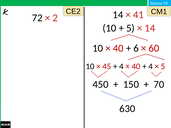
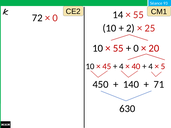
41: 41 -> 55 (138, 15)
2: 2 -> 0 (55, 18)
5: 5 -> 2 (130, 28)
14: 14 -> 25 (150, 28)
40: 40 -> 55 (118, 48)
6: 6 -> 0 (136, 48)
60: 60 -> 20 (154, 48)
150: 150 -> 140 (131, 84)
70: 70 -> 71 (159, 84)
